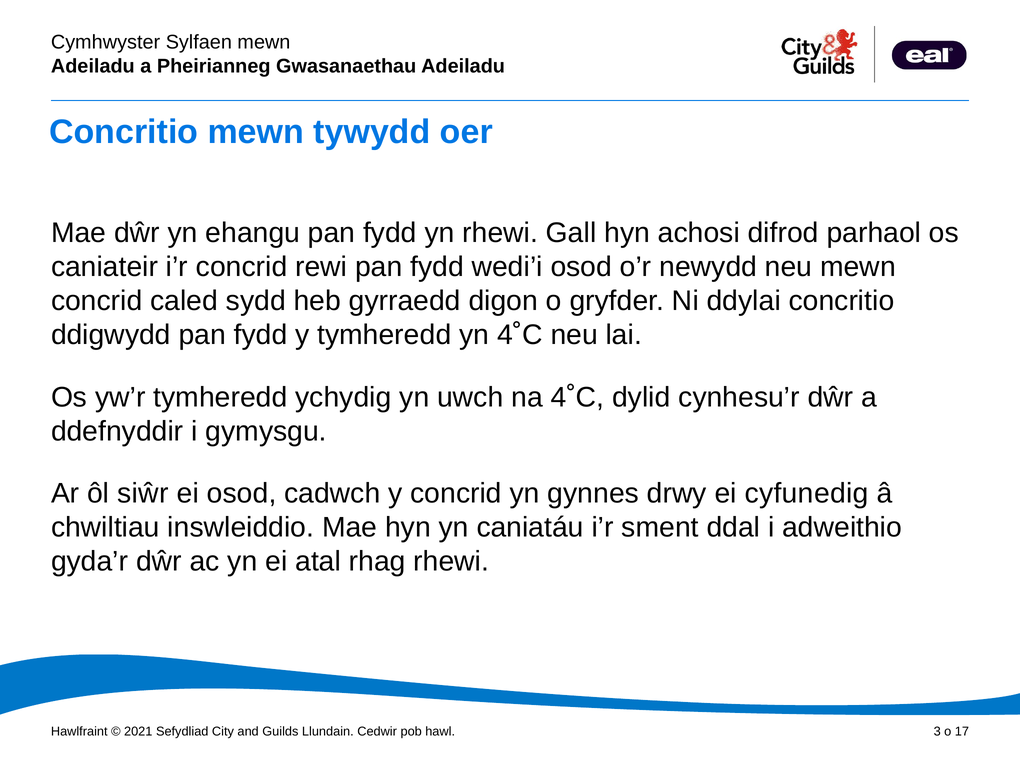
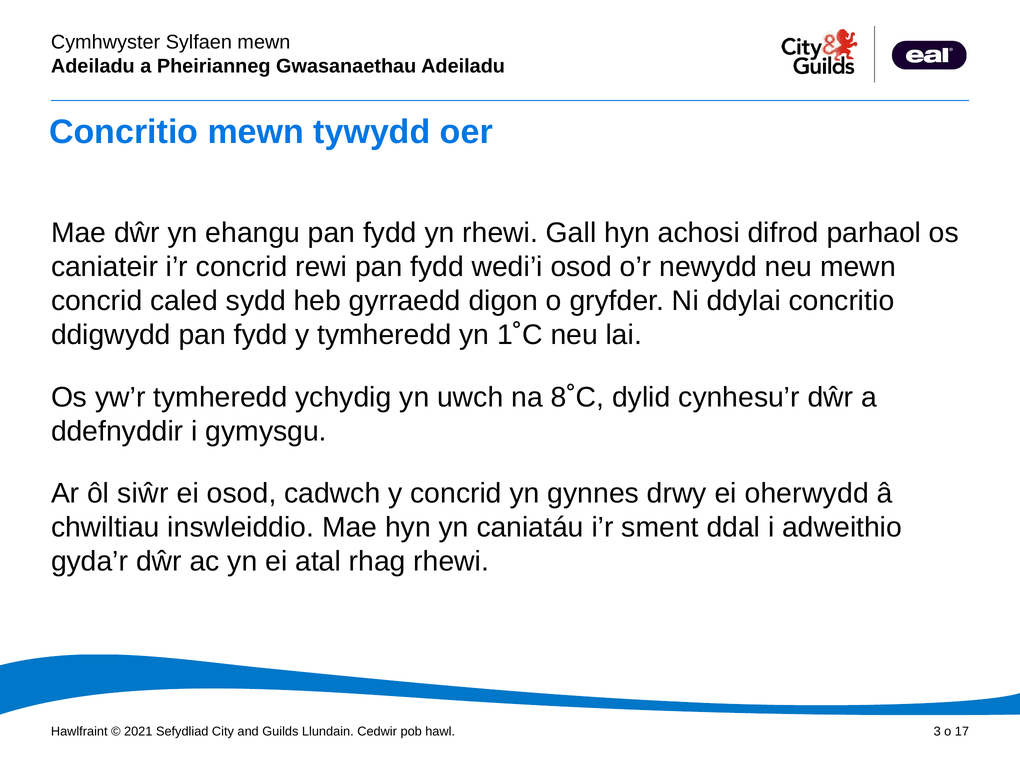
yn 4˚C: 4˚C -> 1˚C (520, 335)
na 4˚C: 4˚C -> 8˚C (578, 397)
cyfunedig: cyfunedig -> oherwydd (807, 494)
